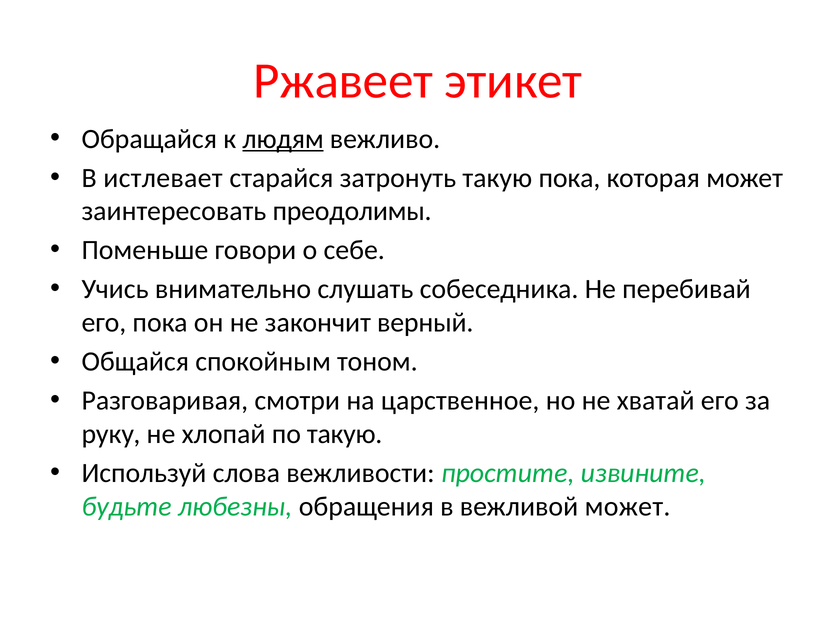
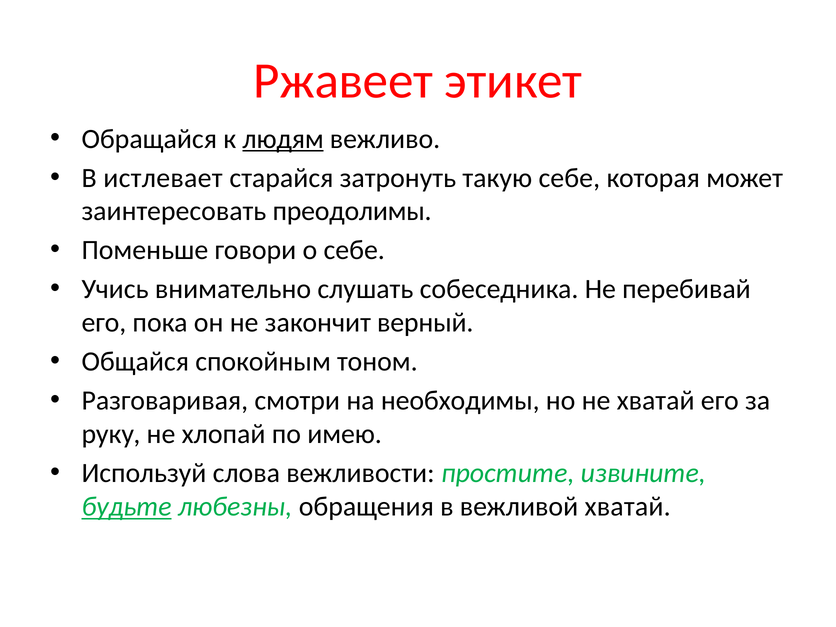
такую пока: пока -> себе (569, 178)
царственное: царственное -> необходимы (460, 401)
по такую: такую -> имею (345, 434)
будьте underline: none -> present (127, 507)
вежливой может: может -> хватай (628, 507)
